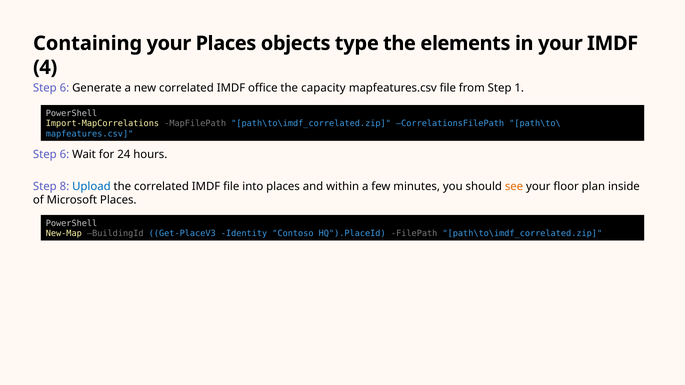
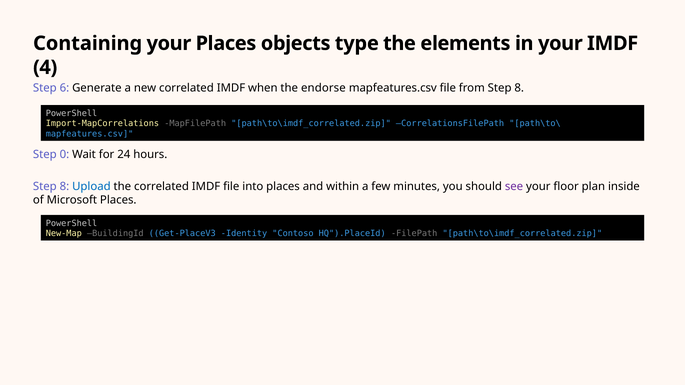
office: office -> when (263, 88)
capacity: capacity -> endorse (323, 88)
from Step 1: 1 -> 8 (519, 88)
6: 6 -> 0 (64, 155)
see colour: orange -> purple (514, 187)
